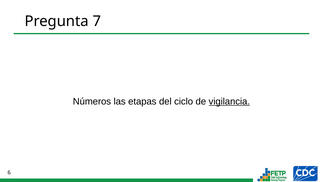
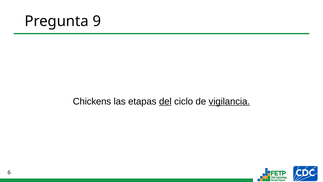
7: 7 -> 9 (97, 21)
Números: Números -> Chickens (92, 101)
del underline: none -> present (165, 101)
